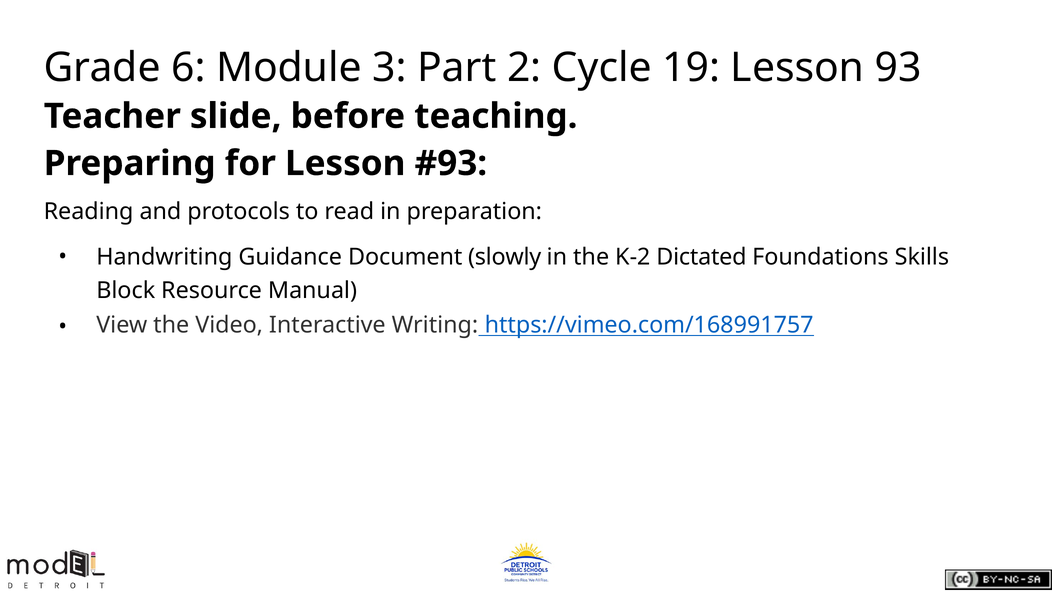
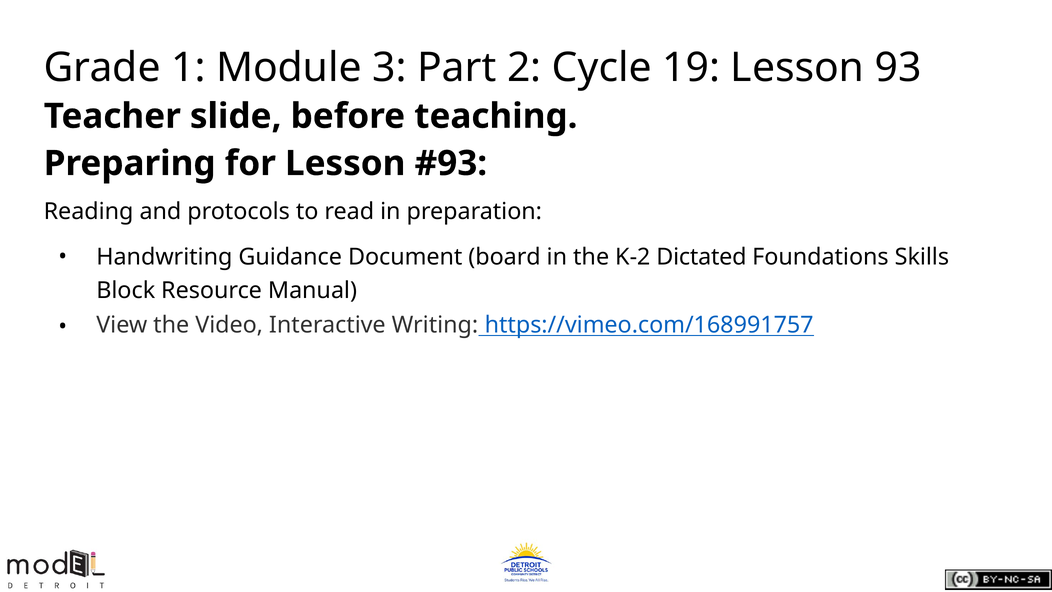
6: 6 -> 1 (188, 68)
slowly: slowly -> board (505, 257)
